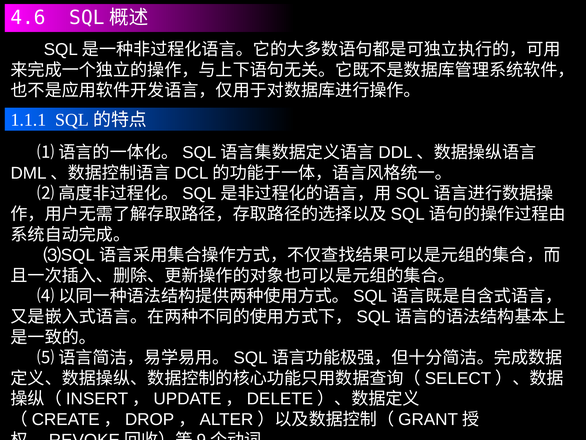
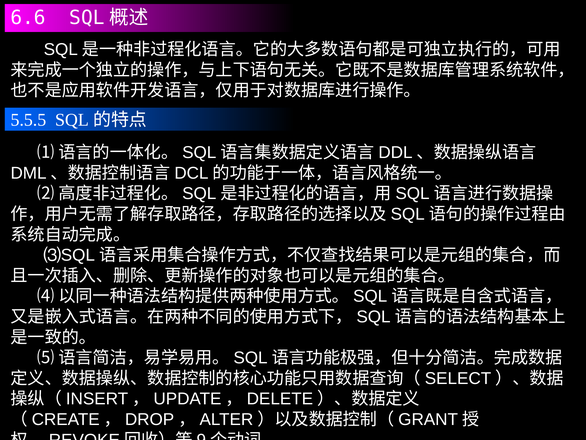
4.6: 4.6 -> 6.6 (28, 18)
1.1.1: 1.1.1 -> 5.5.5 (28, 120)
